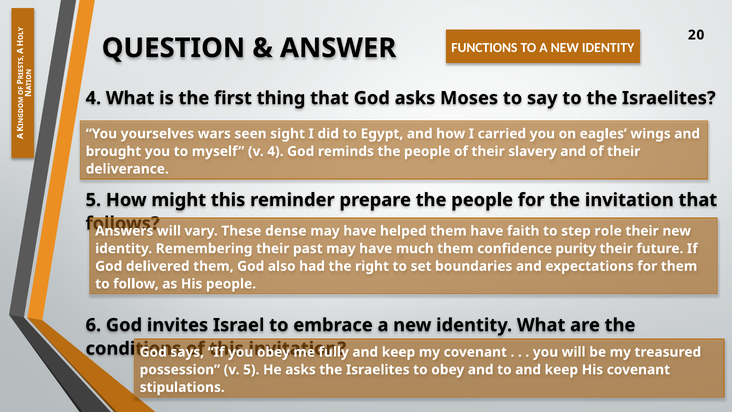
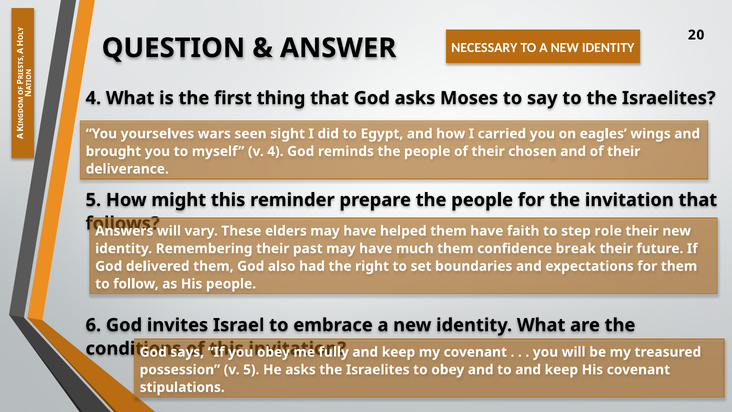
FUNCTIONS: FUNCTIONS -> NECESSARY (484, 48)
slavery: slavery -> chosen (533, 151)
dense: dense -> elders (286, 231)
purity: purity -> break (576, 248)
